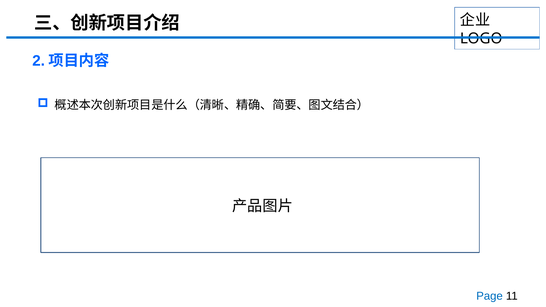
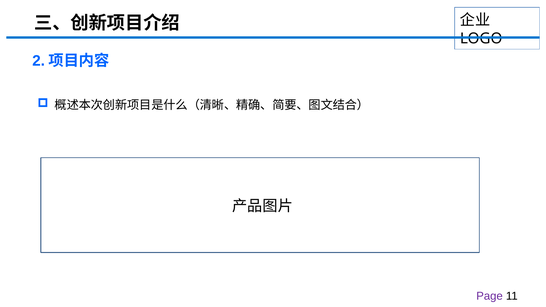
Page colour: blue -> purple (490, 296)
